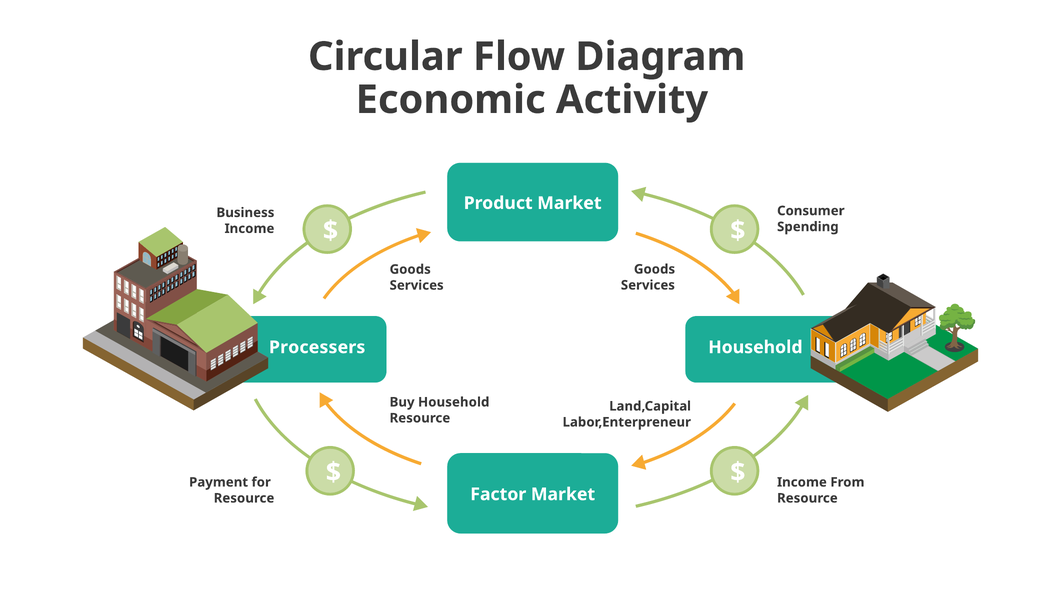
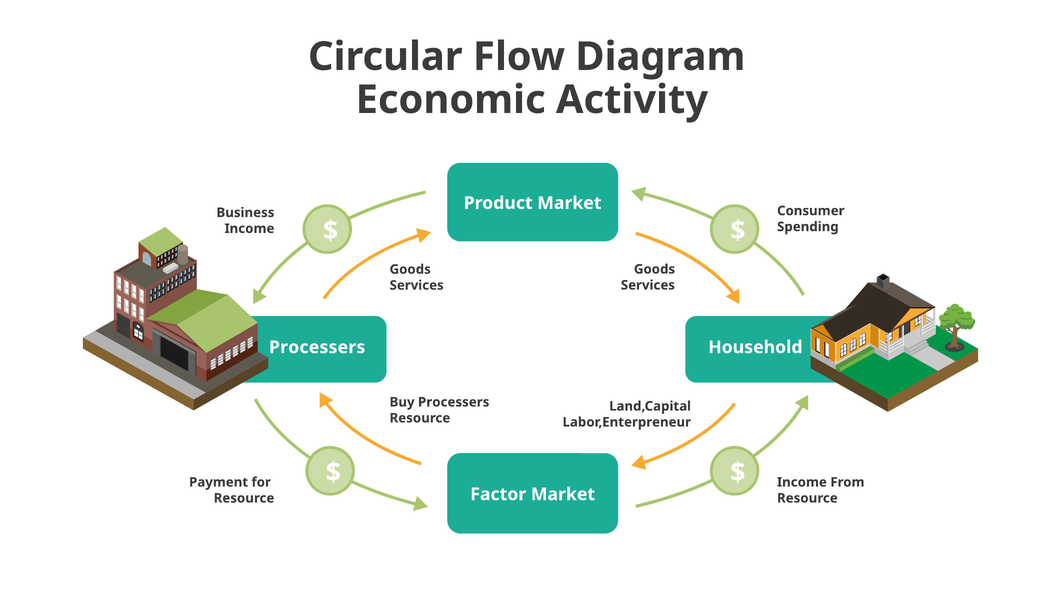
Household: Household -> Processers (454, 402)
